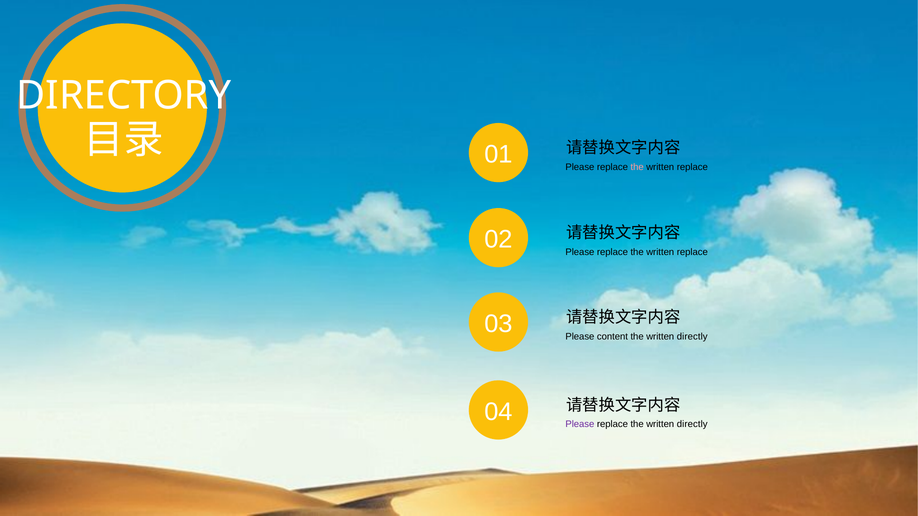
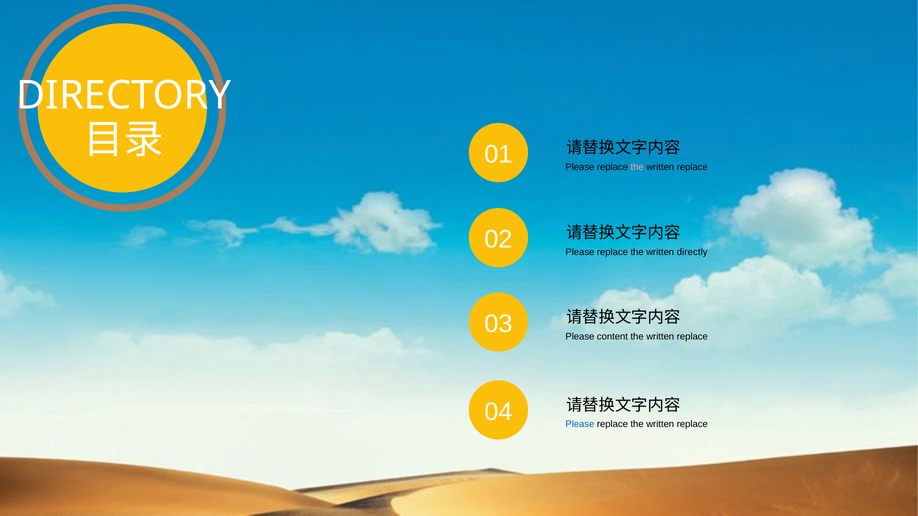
replace: replace -> directly (692, 252)
directly: directly -> replace (692, 337)
Please colour: purple -> blue (580, 425)
directly: directly -> replace (692, 425)
